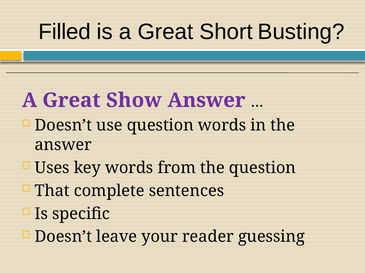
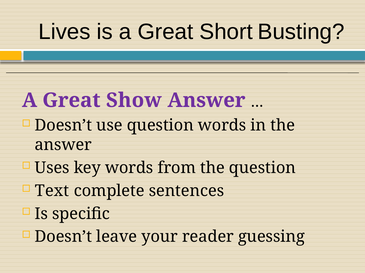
Filled: Filled -> Lives (64, 32)
That: That -> Text (52, 191)
